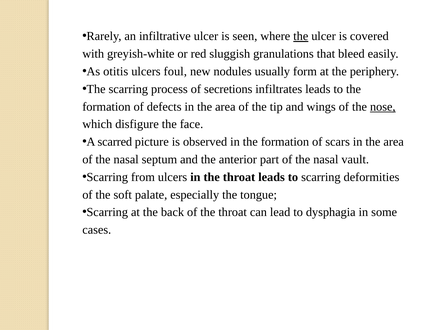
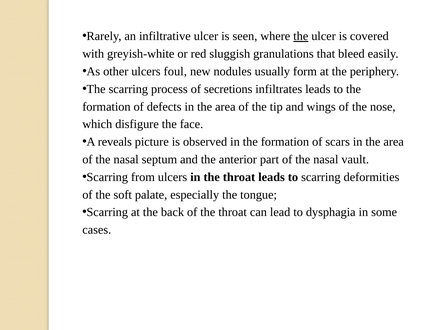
otitis: otitis -> other (116, 71)
nose underline: present -> none (383, 107)
scarred: scarred -> reveals (115, 142)
